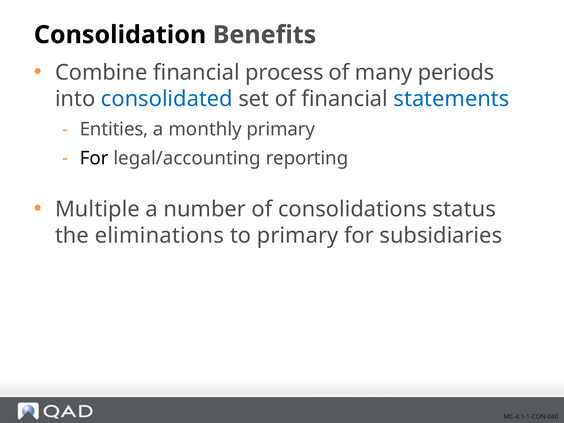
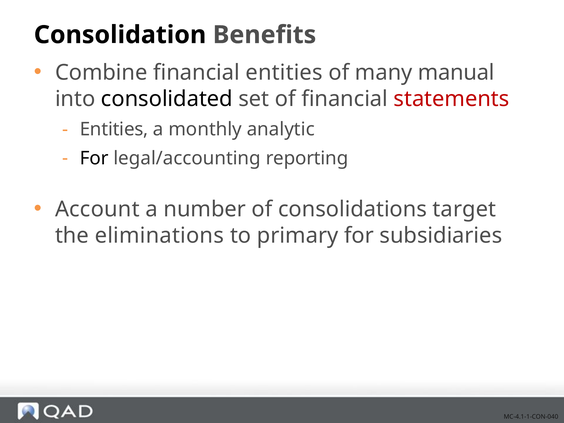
financial process: process -> entities (284, 73)
periods: periods -> manual (456, 73)
consolidated colour: blue -> black (167, 99)
statements colour: blue -> red (451, 99)
monthly primary: primary -> analytic (281, 129)
Multiple: Multiple -> Account (97, 209)
status: status -> target (464, 209)
